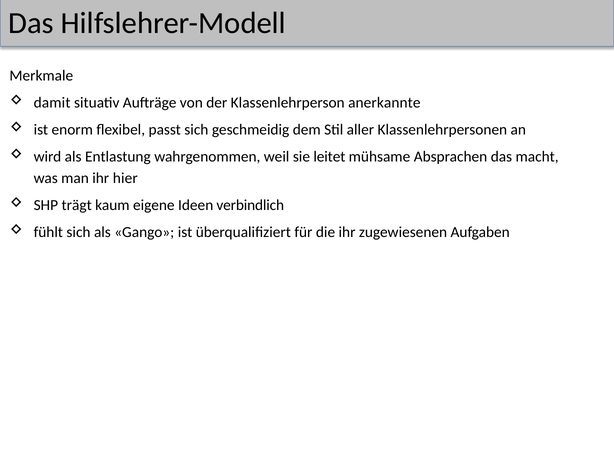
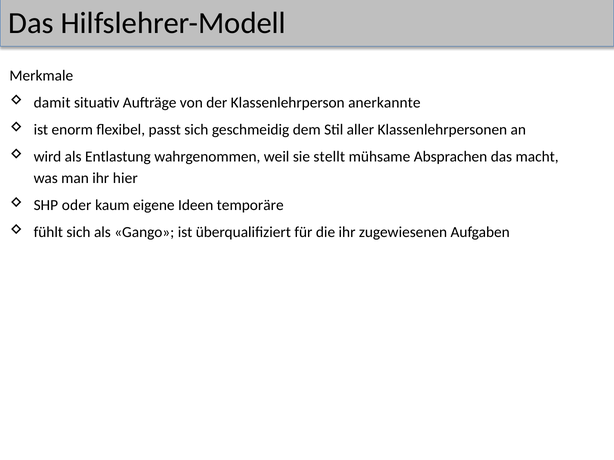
leitet: leitet -> stellt (329, 157)
trägt: trägt -> oder (77, 205)
verbindlich: verbindlich -> temporäre (250, 205)
